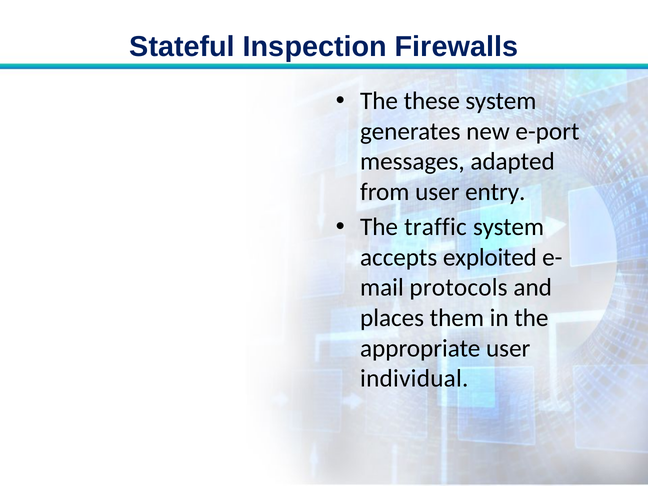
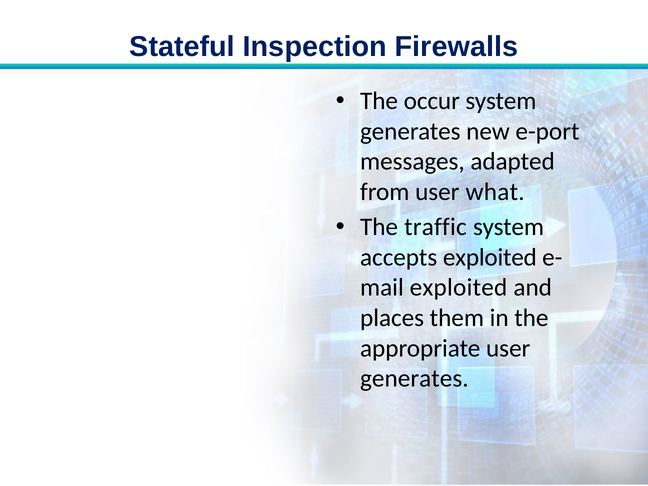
these: these -> occur (432, 101)
entry: entry -> what (495, 192)
protocols: protocols -> exploited (458, 288)
individual: individual -> generates (414, 378)
